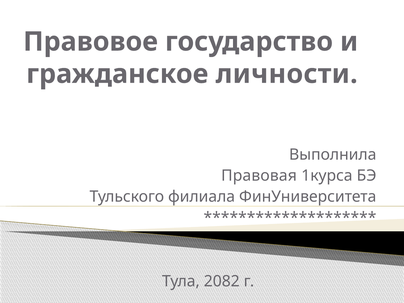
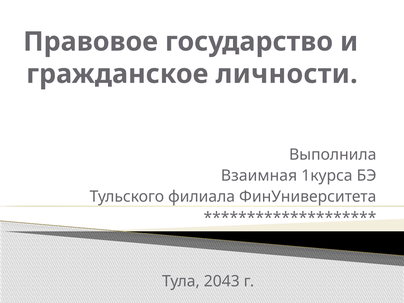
Правовая: Правовая -> Взаимная (259, 176)
2082: 2082 -> 2043 (222, 281)
